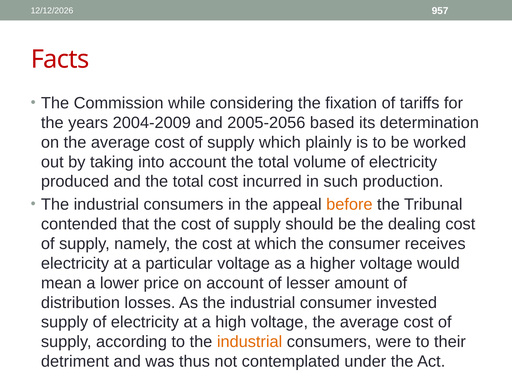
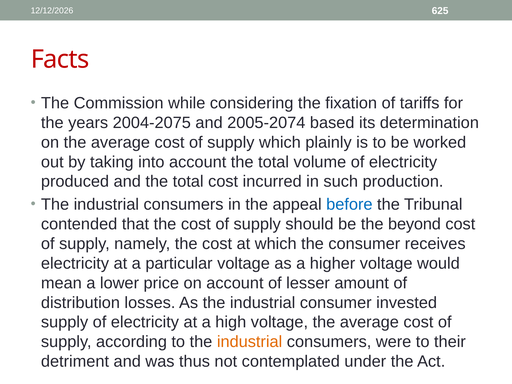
957: 957 -> 625 (440, 11)
2004-2009: 2004-2009 -> 2004-2075 (152, 123)
2005-2056: 2005-2056 -> 2005-2074 (266, 123)
before colour: orange -> blue (349, 205)
dealing: dealing -> beyond (414, 224)
